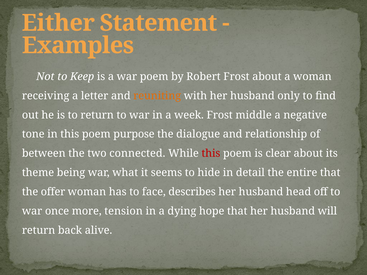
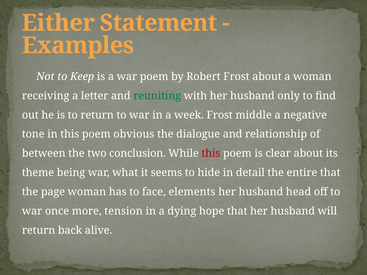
reuniting colour: orange -> green (157, 96)
purpose: purpose -> obvious (134, 134)
connected: connected -> conclusion (137, 154)
offer: offer -> page (53, 192)
describes: describes -> elements (192, 192)
